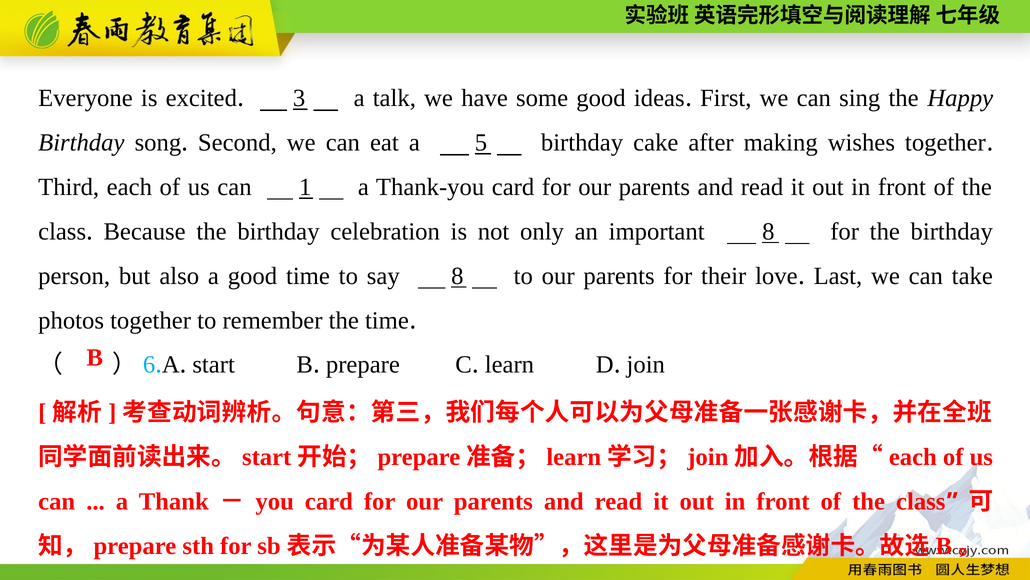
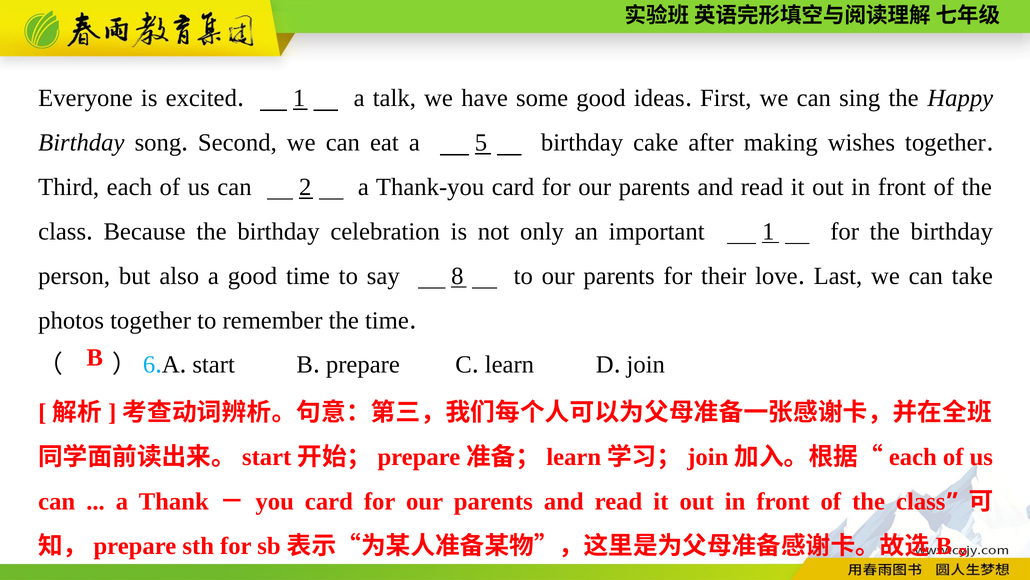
3: 3 -> 1 (299, 98)
1: 1 -> 2 (305, 187)
important 8: 8 -> 1 (768, 231)
